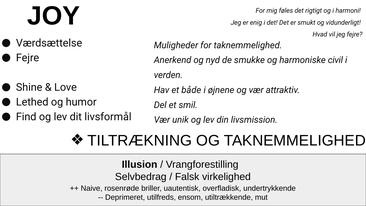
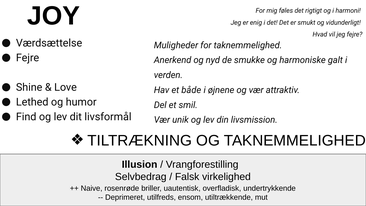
civil: civil -> galt (335, 60)
